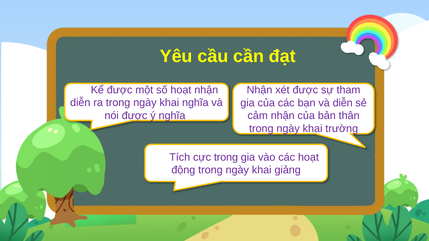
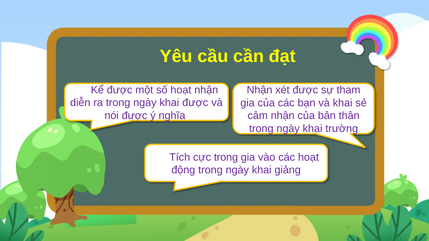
khai nghĩa: nghĩa -> được (195, 103)
và diễn: diễn -> khai (343, 103)
